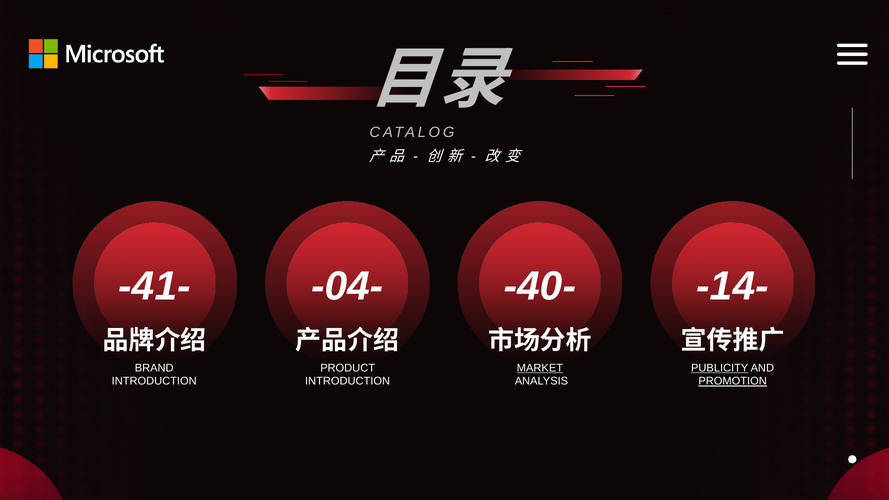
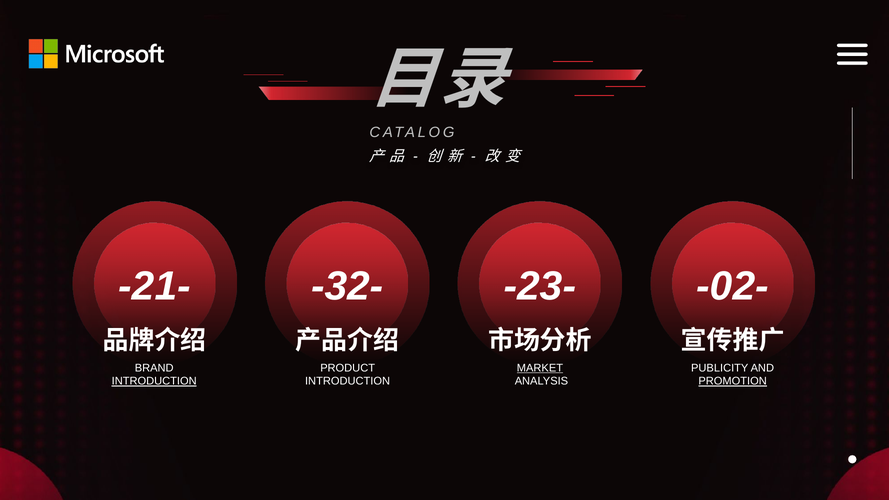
-41-: -41- -> -21- (155, 286)
-04-: -04- -> -32- (347, 286)
-40-: -40- -> -23- (540, 286)
-14-: -14- -> -02- (733, 286)
PUBLICITY underline: present -> none (720, 368)
INTRODUCTION underline: none -> present (154, 381)
